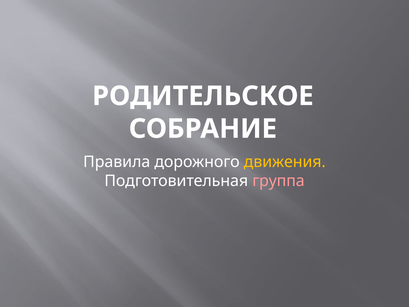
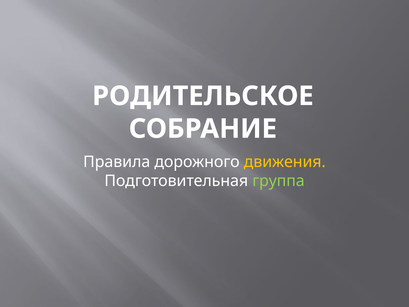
группа colour: pink -> light green (278, 181)
